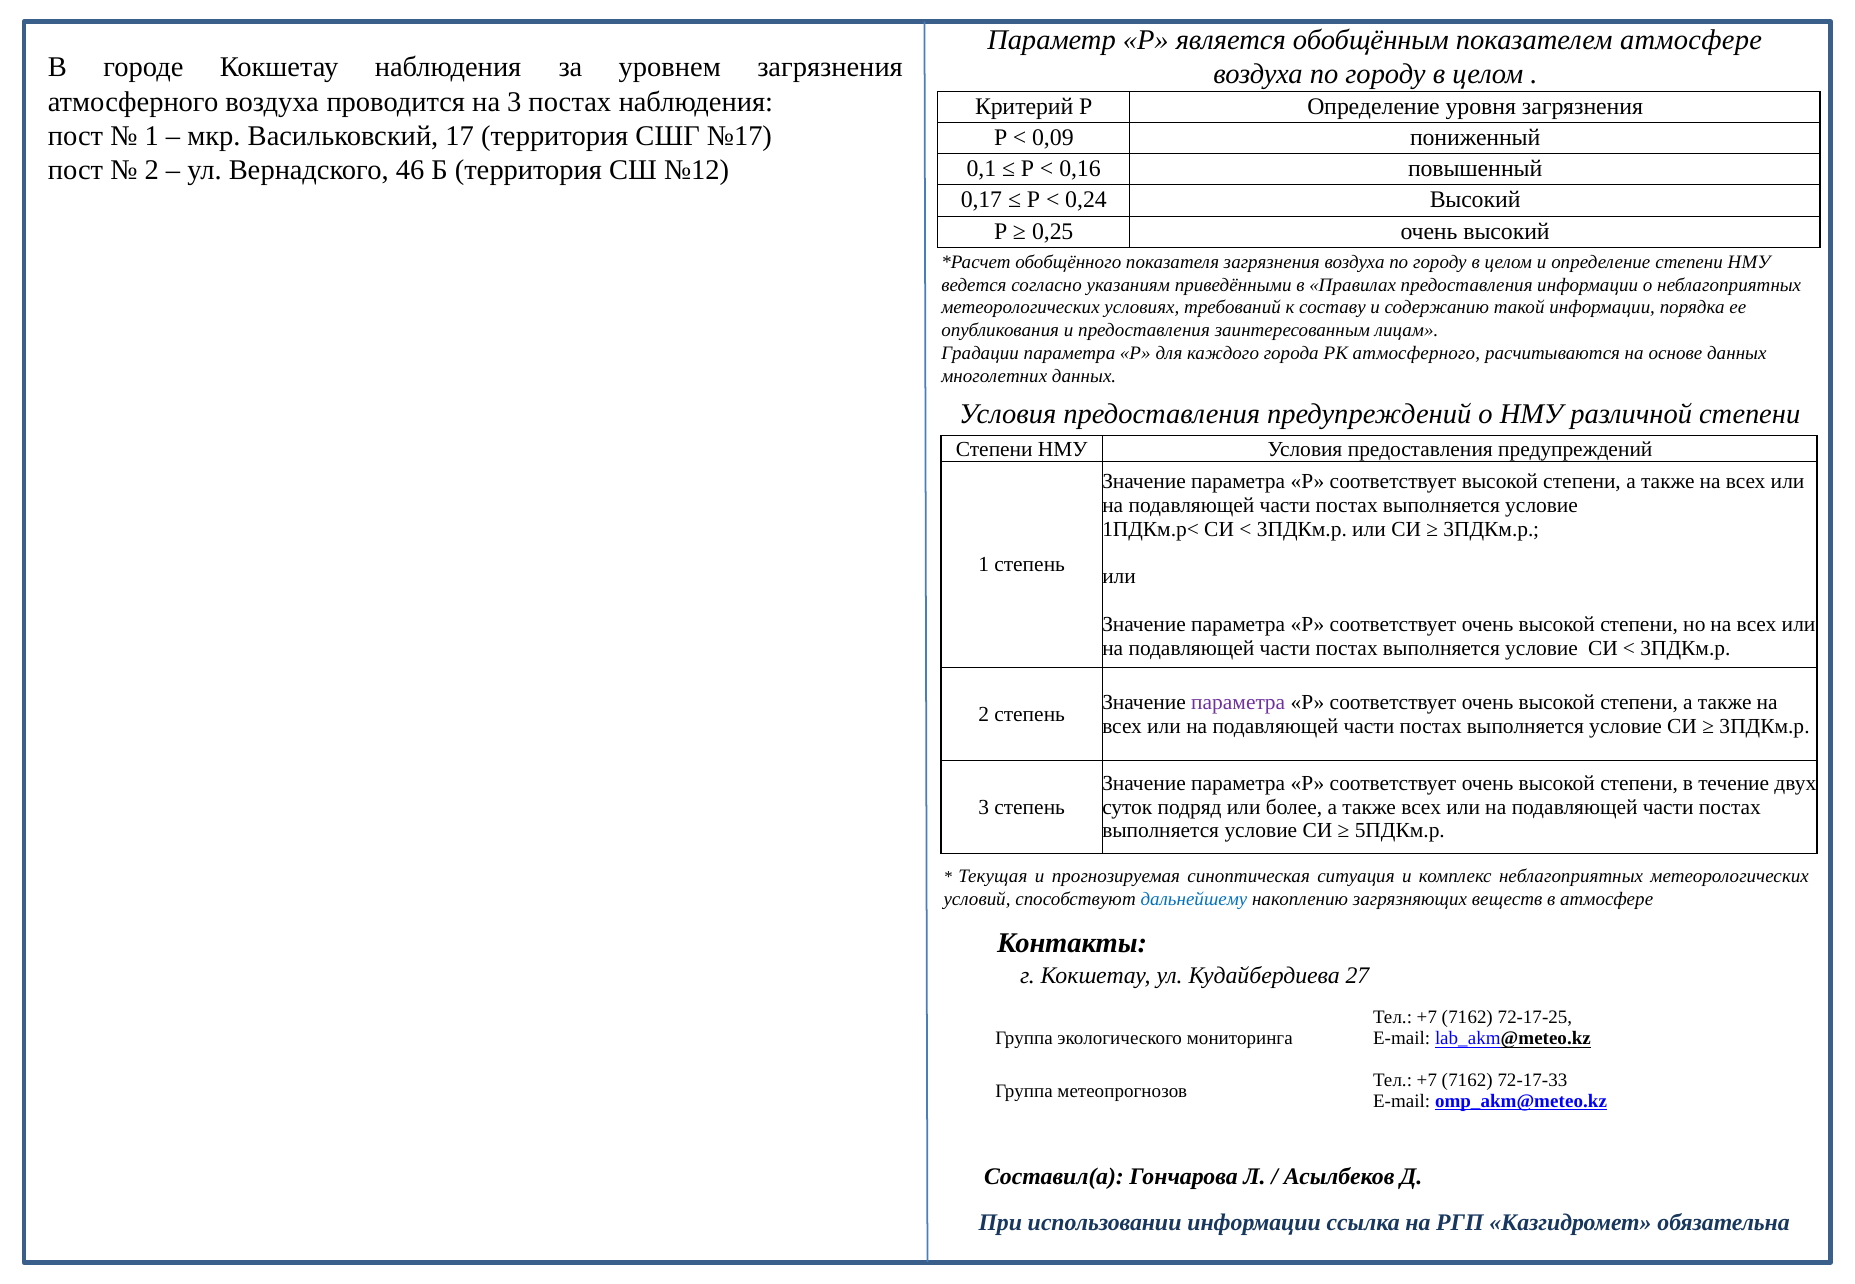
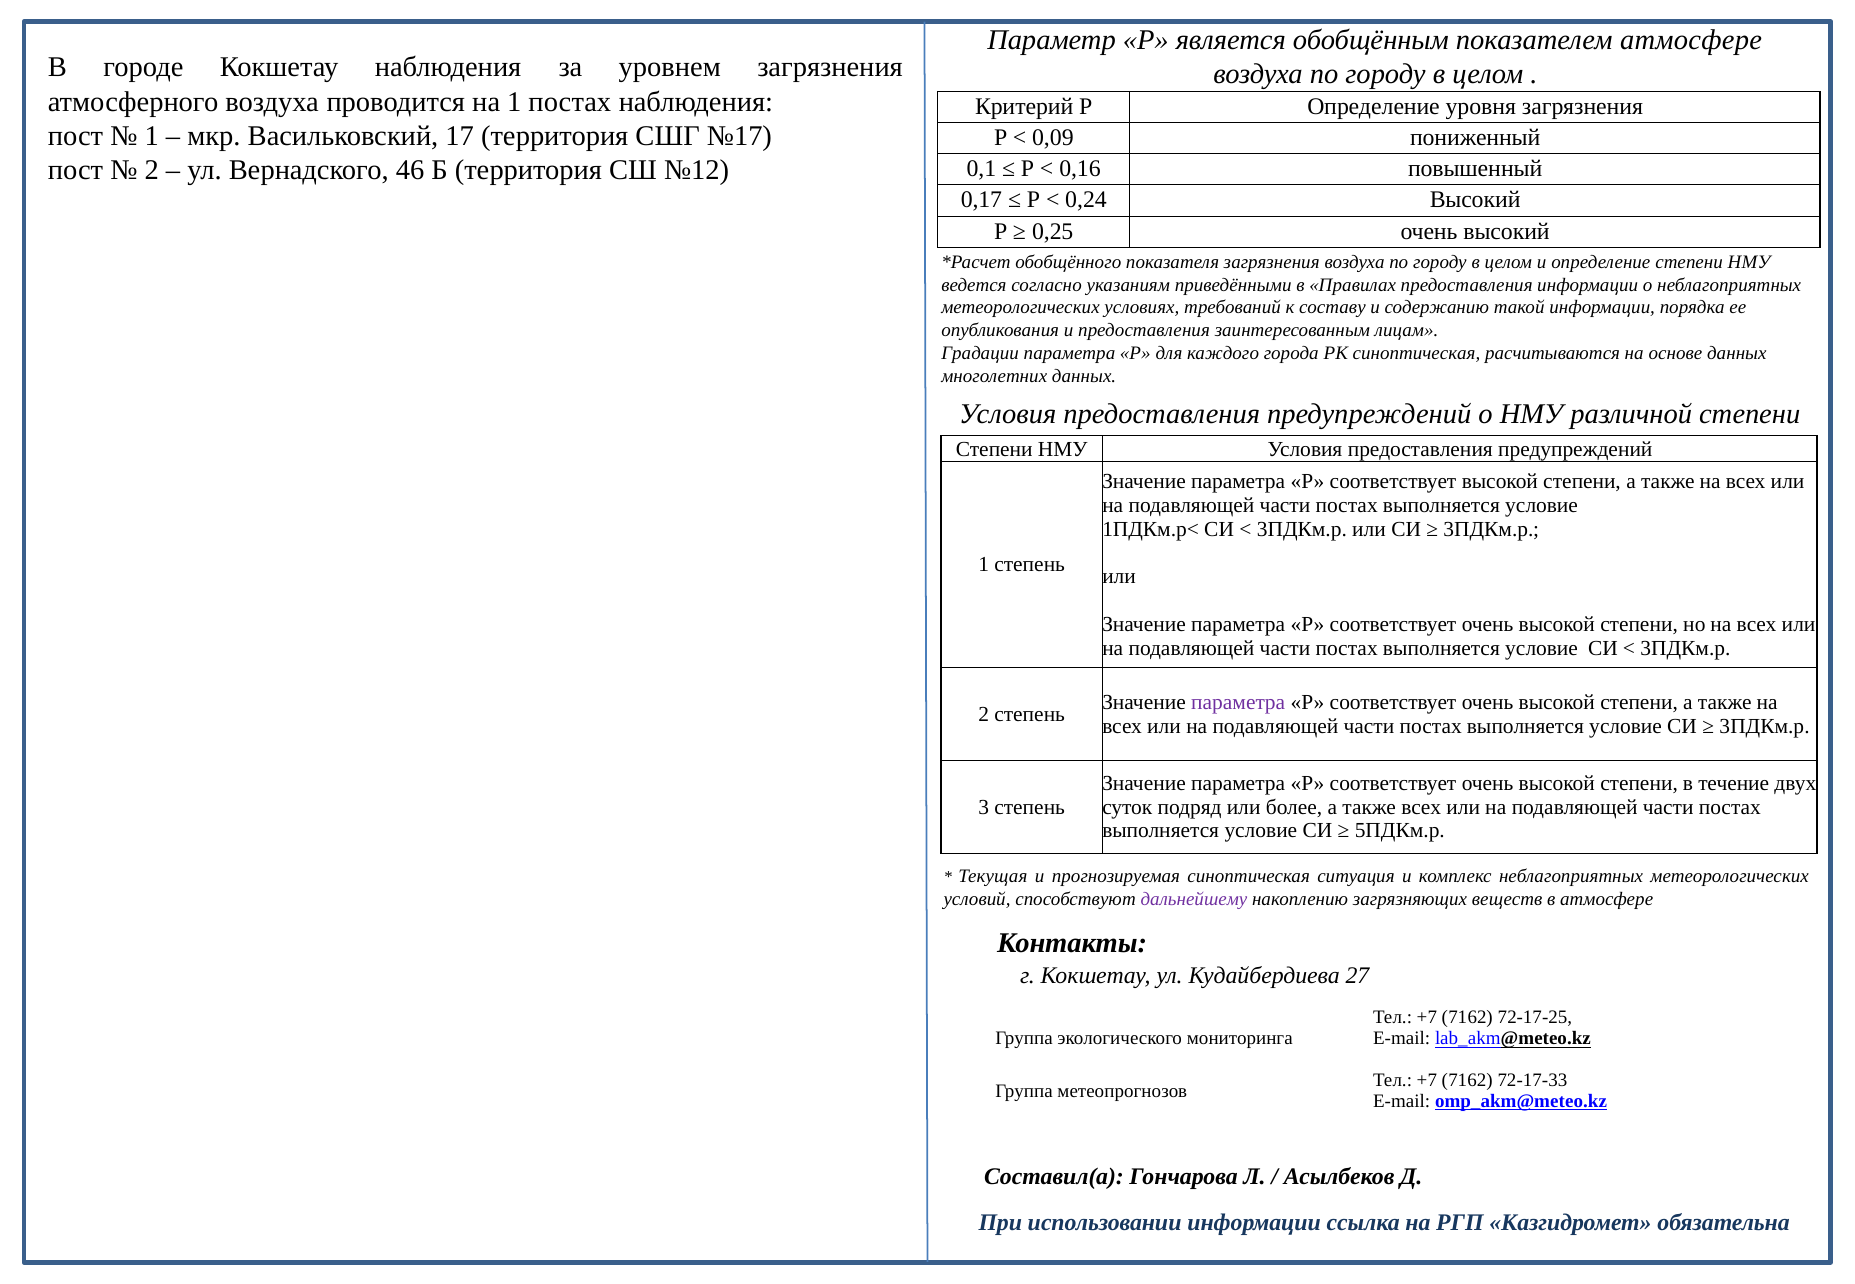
на 3: 3 -> 1 (514, 102)
РК атмосферного: атмосферного -> синоптическая (1416, 353)
дальнейшему colour: blue -> purple (1194, 899)
